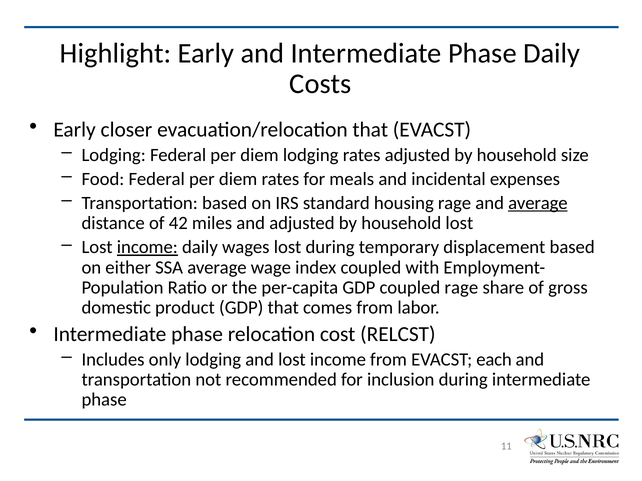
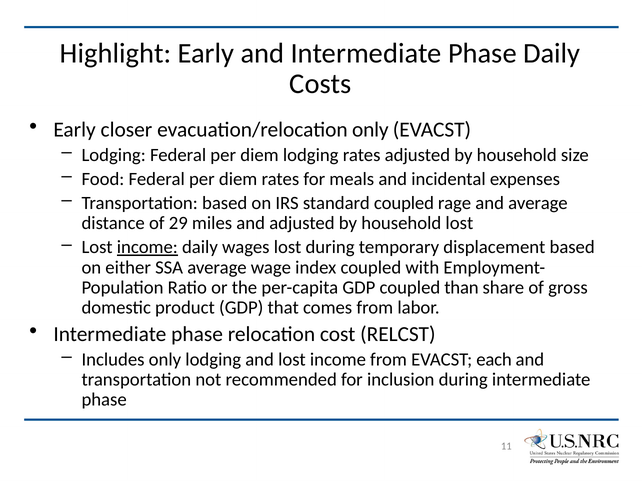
evacuation/relocation that: that -> only (370, 130)
standard housing: housing -> coupled (404, 203)
average underline: present -> none (538, 203)
42: 42 -> 29 (178, 223)
coupled rage: rage -> than (461, 288)
